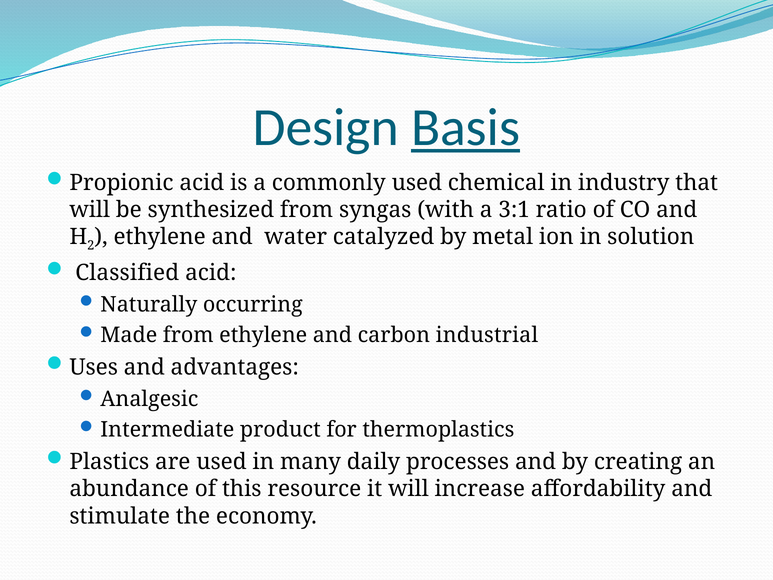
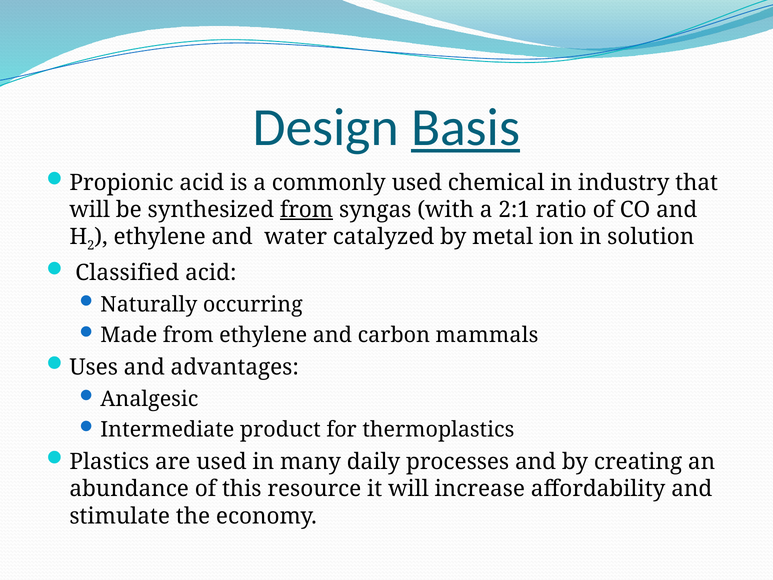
from underline: none -> present (307, 210)
3:1: 3:1 -> 2:1 (514, 210)
industrial: industrial -> mammals (487, 335)
